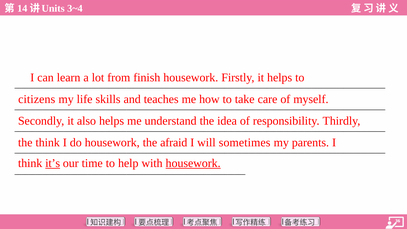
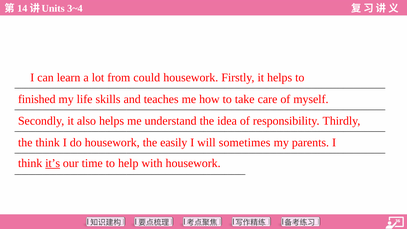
finish: finish -> could (147, 78)
citizens: citizens -> finished (37, 99)
afraid: afraid -> easily (174, 142)
housework underline: present -> none (193, 163)
